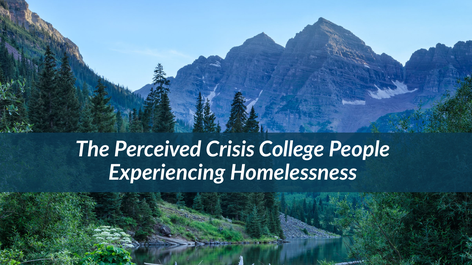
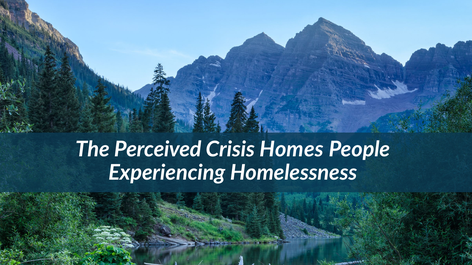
College: College -> Homes (291, 150)
